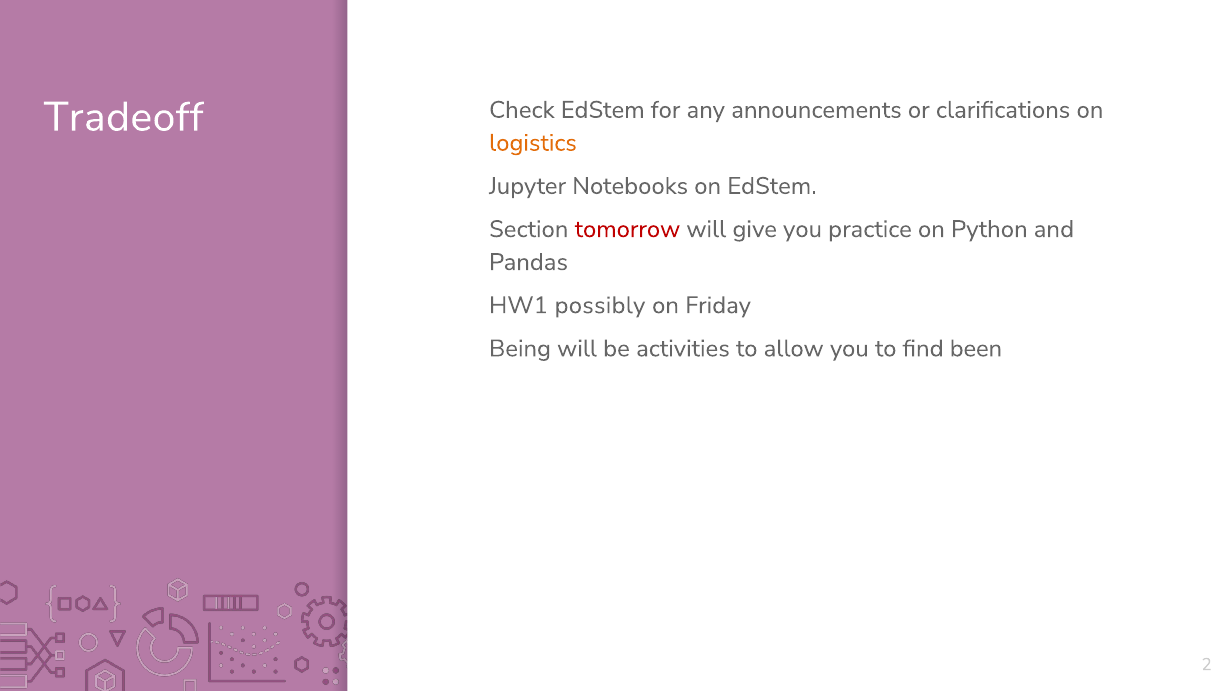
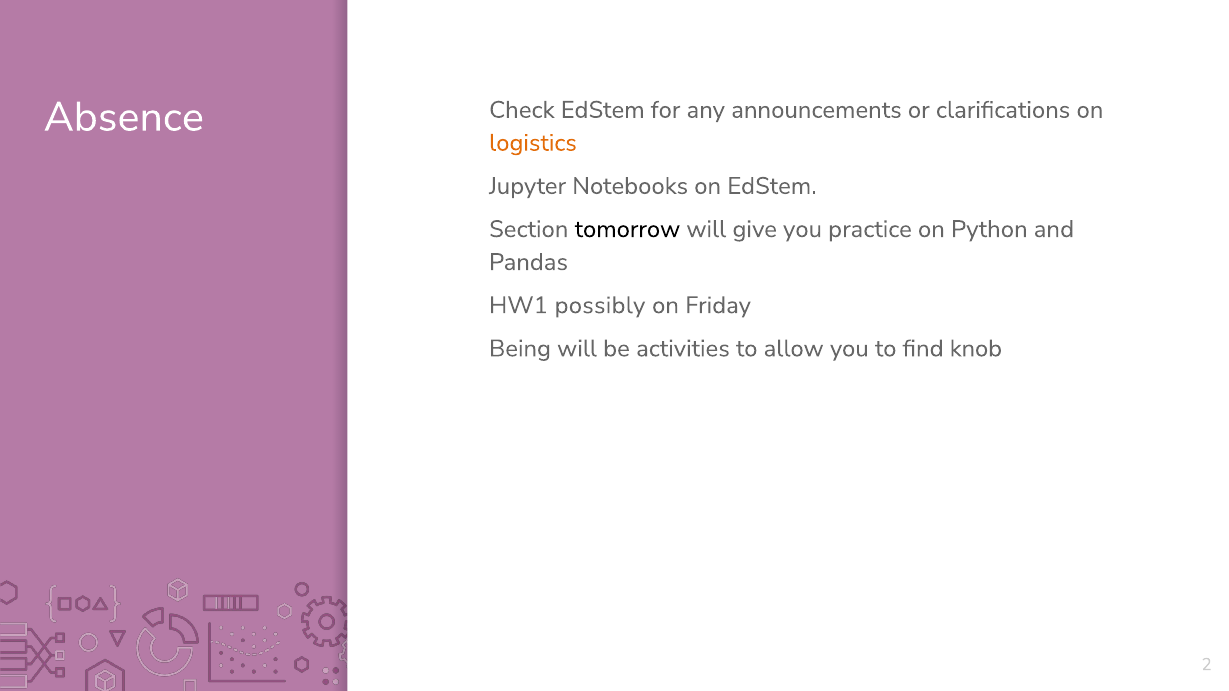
Tradeoff: Tradeoff -> Absence (124, 117)
tomorrow colour: red -> black (627, 229)
been: been -> knob (976, 349)
